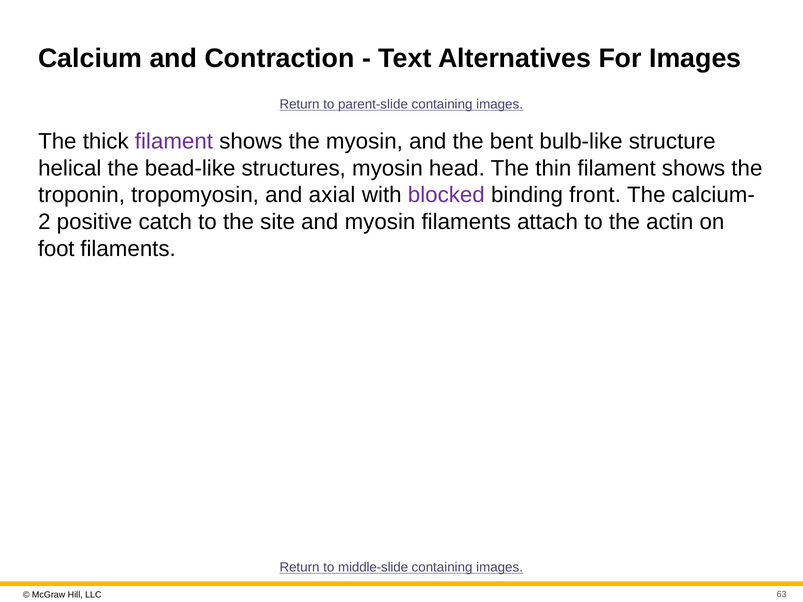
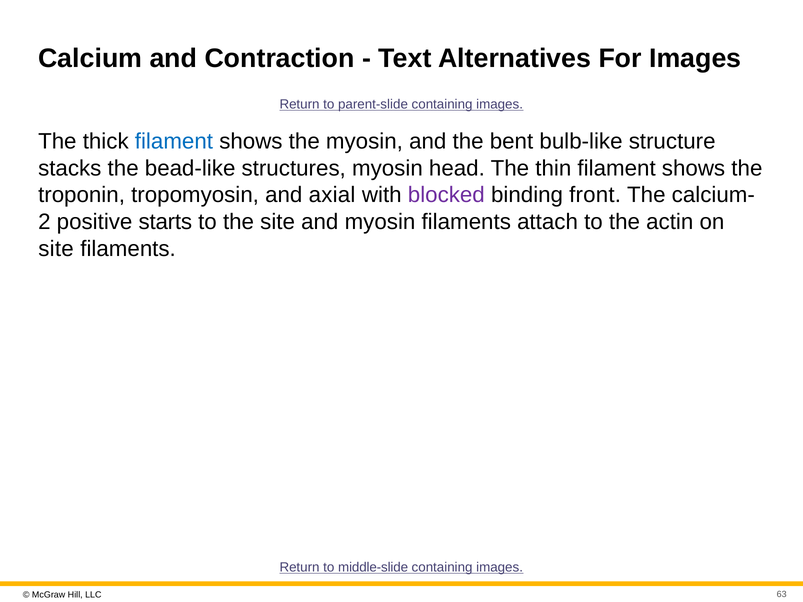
filament colour: purple -> blue (174, 142)
helical: helical -> stacks (70, 168)
catch: catch -> starts (165, 222)
foot: foot -> site (56, 249)
